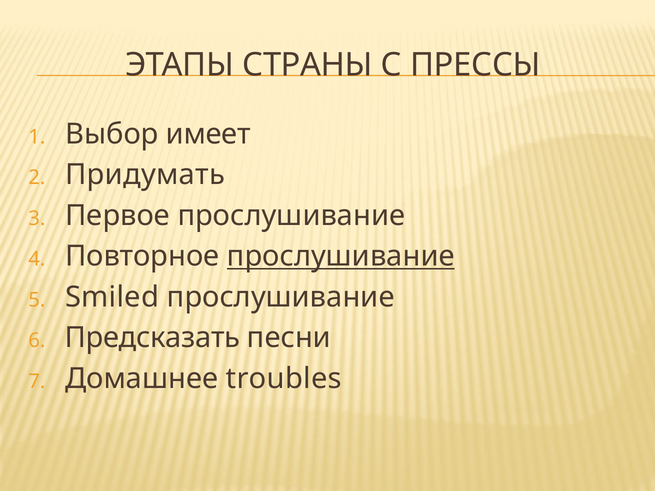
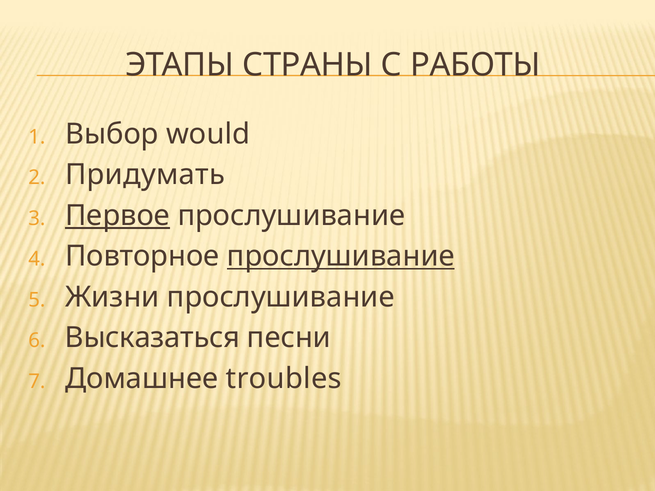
ПРЕССЫ: ПРЕССЫ -> РАБОТЫ (475, 65)
имеет: имеет -> would (208, 134)
Первое underline: none -> present (118, 216)
Smiled: Smiled -> Жизни (112, 297)
Предсказать: Предсказать -> Высказаться (152, 338)
